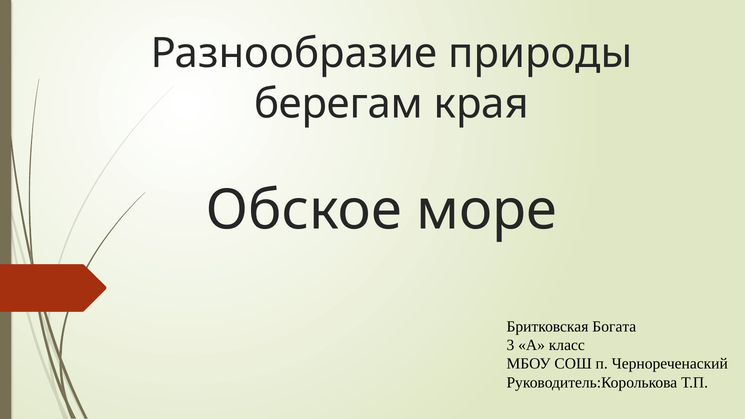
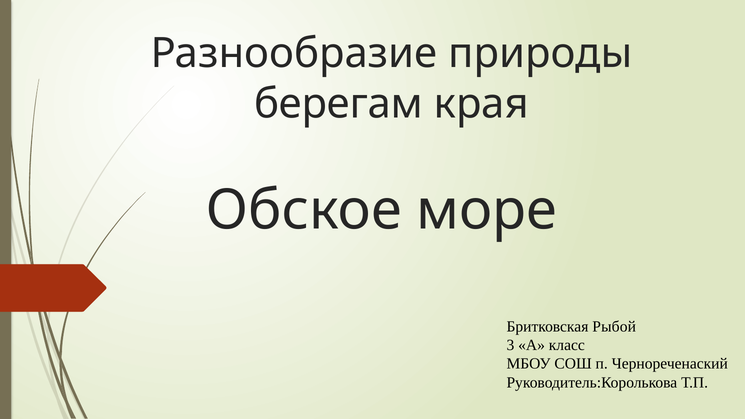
Богата: Богата -> Рыбой (614, 327)
